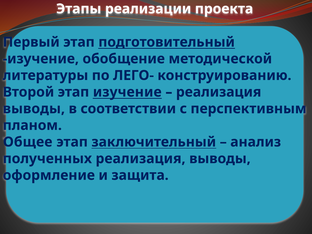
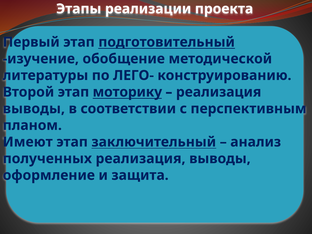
этап изучение: изучение -> моторику (127, 92)
Общее: Общее -> Имеют (28, 142)
